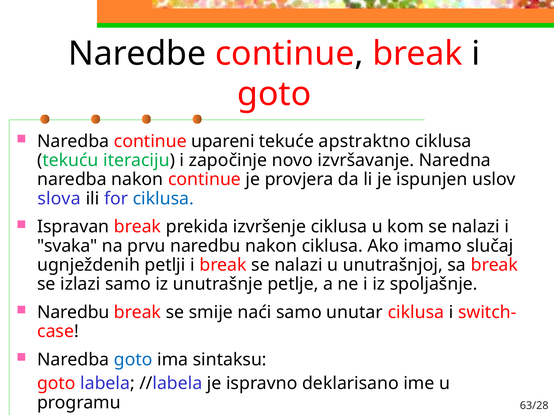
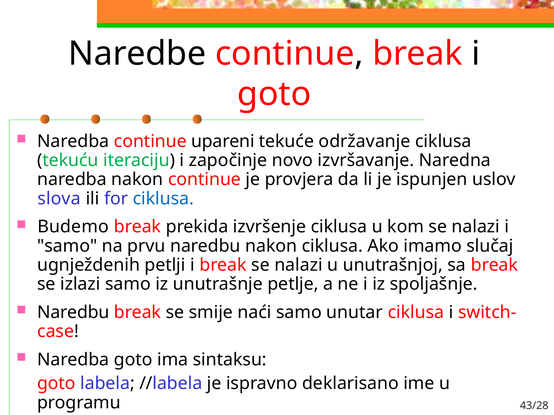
apstraktno: apstraktno -> održavanje (365, 141)
Ispravan: Ispravan -> Budemo (73, 227)
svaka: svaka -> samo (67, 246)
goto colour: blue -> black (133, 360)
63/28: 63/28 -> 43/28 (534, 406)
